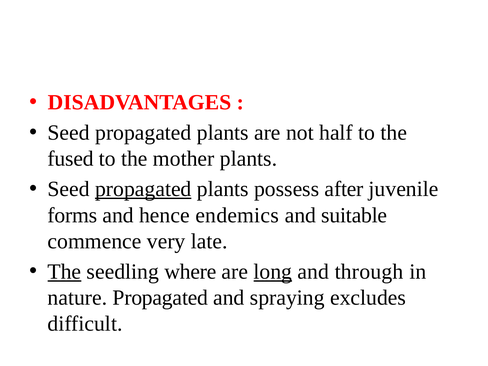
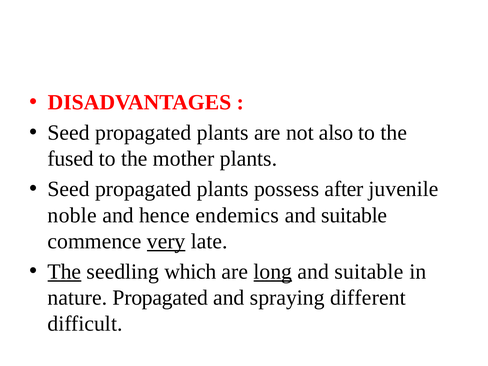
half: half -> also (336, 133)
propagated underline: present -> none (143, 189)
forms: forms -> noble (72, 215)
very underline: none -> present (166, 241)
where: where -> which (190, 272)
through: through -> suitable (369, 272)
excludes: excludes -> different (368, 298)
